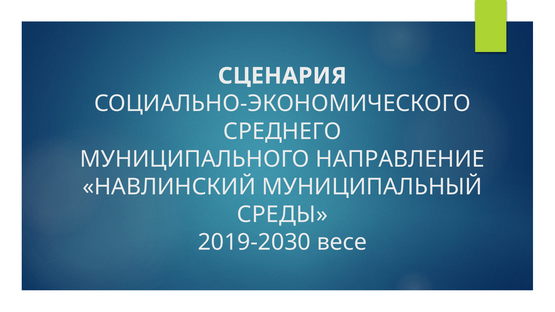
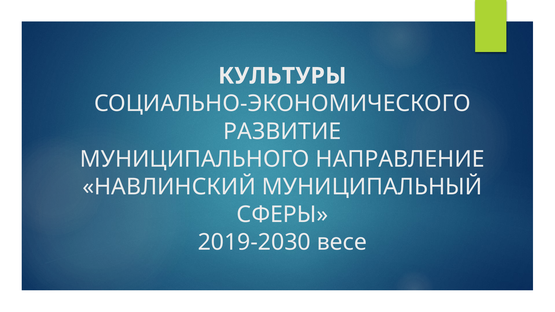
СЦЕНАРИЯ: СЦЕНАРИЯ -> КУЛЬТУРЫ (282, 76)
СРЕДНЕГО: СРЕДНЕГО -> РАЗВИТИЕ (282, 131)
СРЕДЫ: СРЕДЫ -> СФЕРЫ (282, 215)
